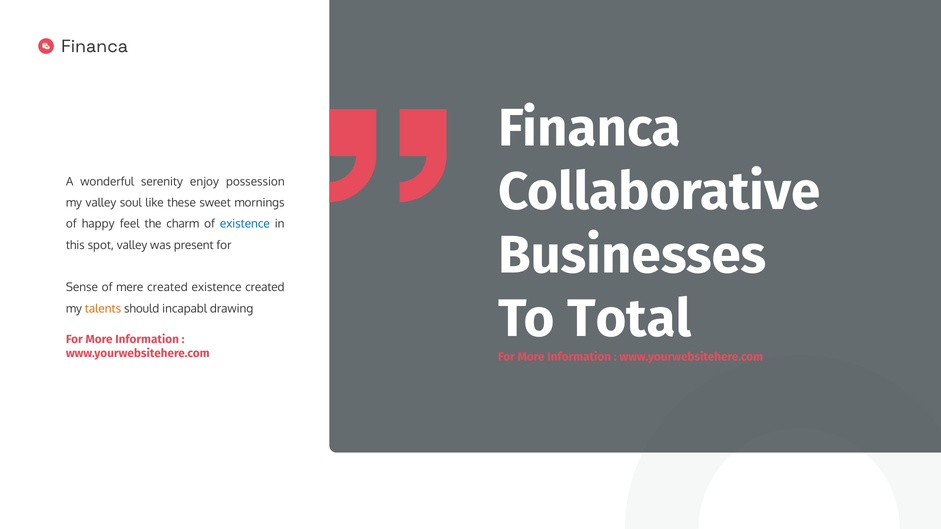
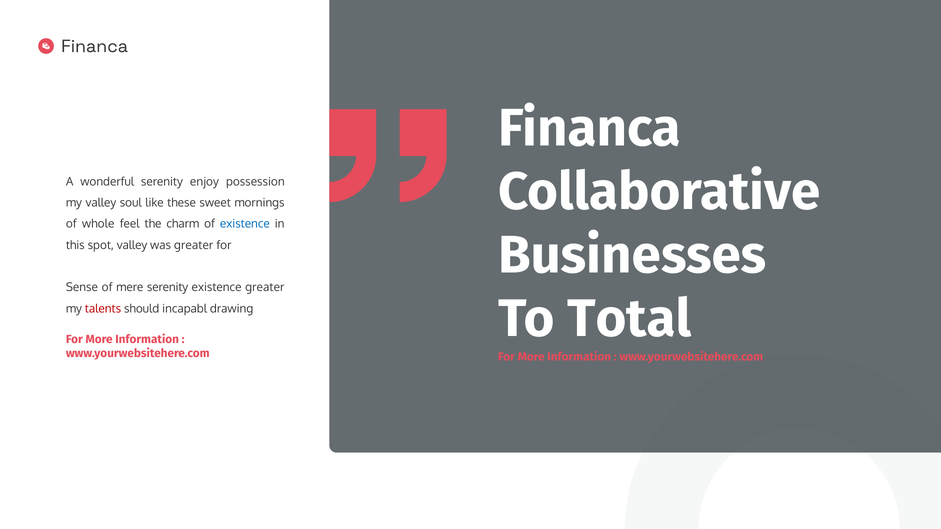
happy: happy -> whole (98, 224)
was present: present -> greater (194, 245)
mere created: created -> serenity (168, 288)
existence created: created -> greater (265, 288)
talents colour: orange -> red (103, 309)
